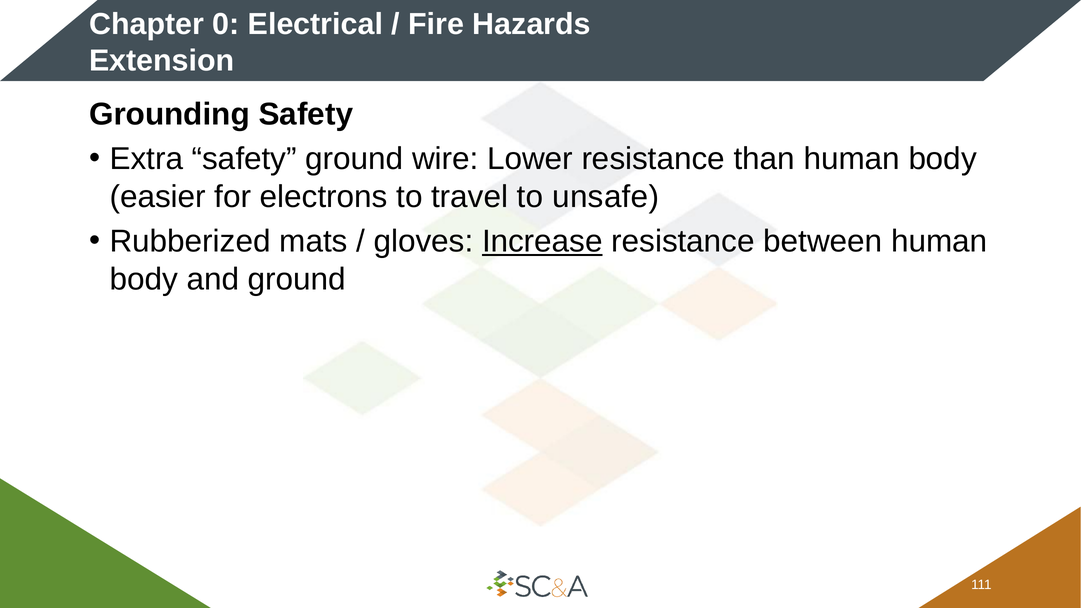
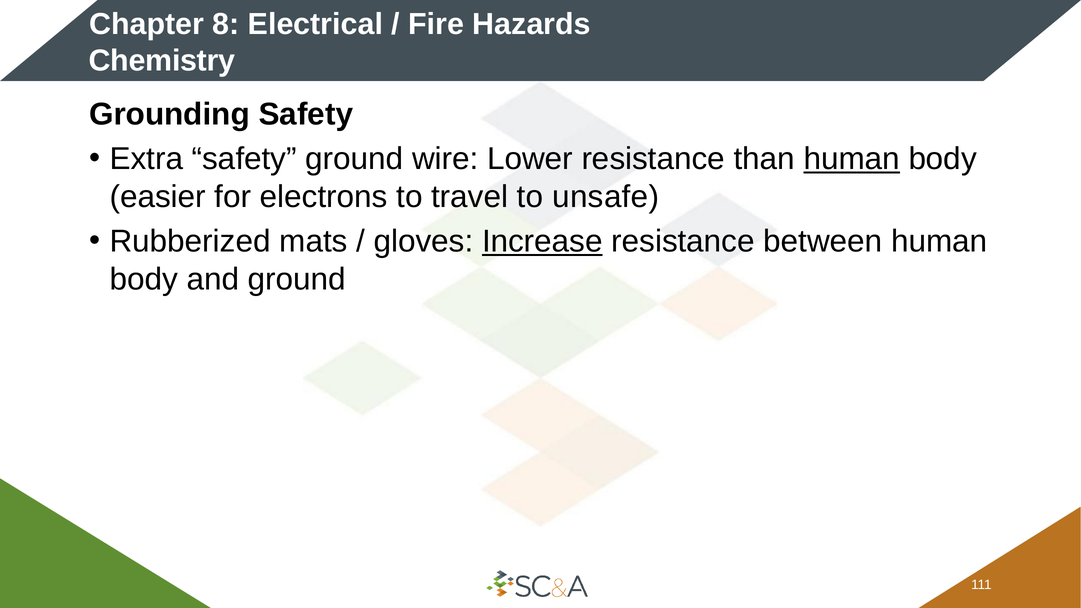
0: 0 -> 8 (226, 24)
Extension: Extension -> Chemistry (162, 61)
human underline: none -> present (852, 159)
